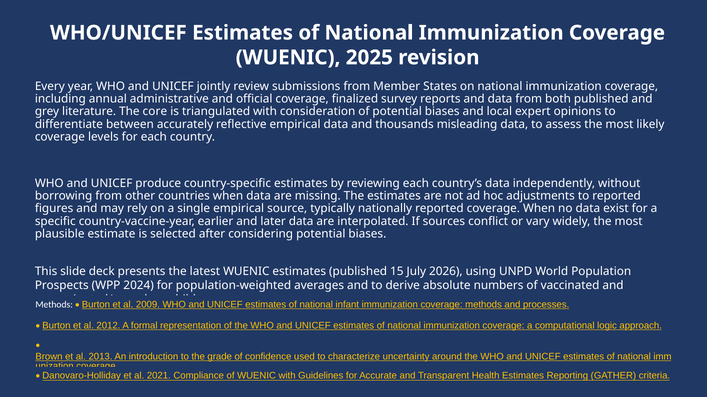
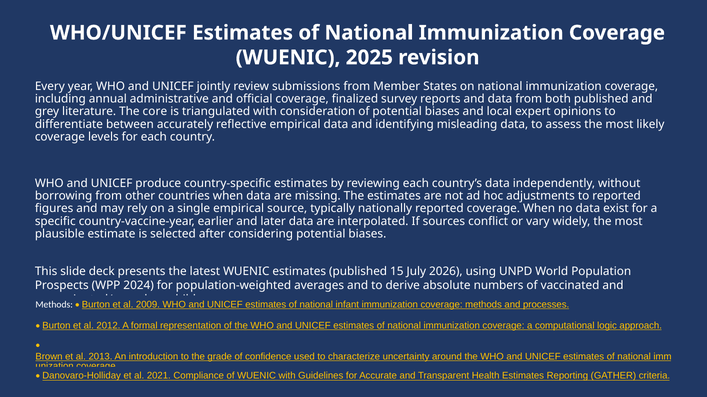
thousands: thousands -> identifying (405, 124)
